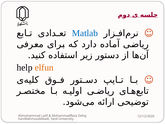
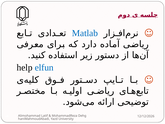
elfun colour: orange -> blue (44, 67)
